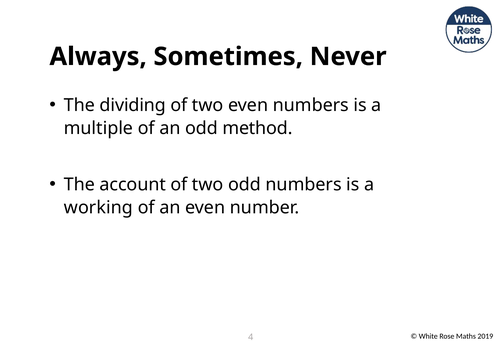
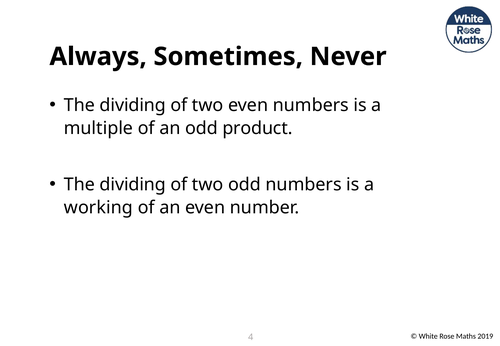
method: method -> product (257, 128)
account: account -> dividing (133, 185)
